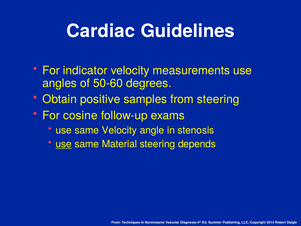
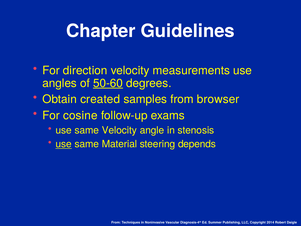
Cardiac: Cardiac -> Chapter (101, 31)
indicator: indicator -> direction (85, 70)
50-60 underline: none -> present (108, 83)
positive: positive -> created (100, 99)
from steering: steering -> browser (218, 99)
